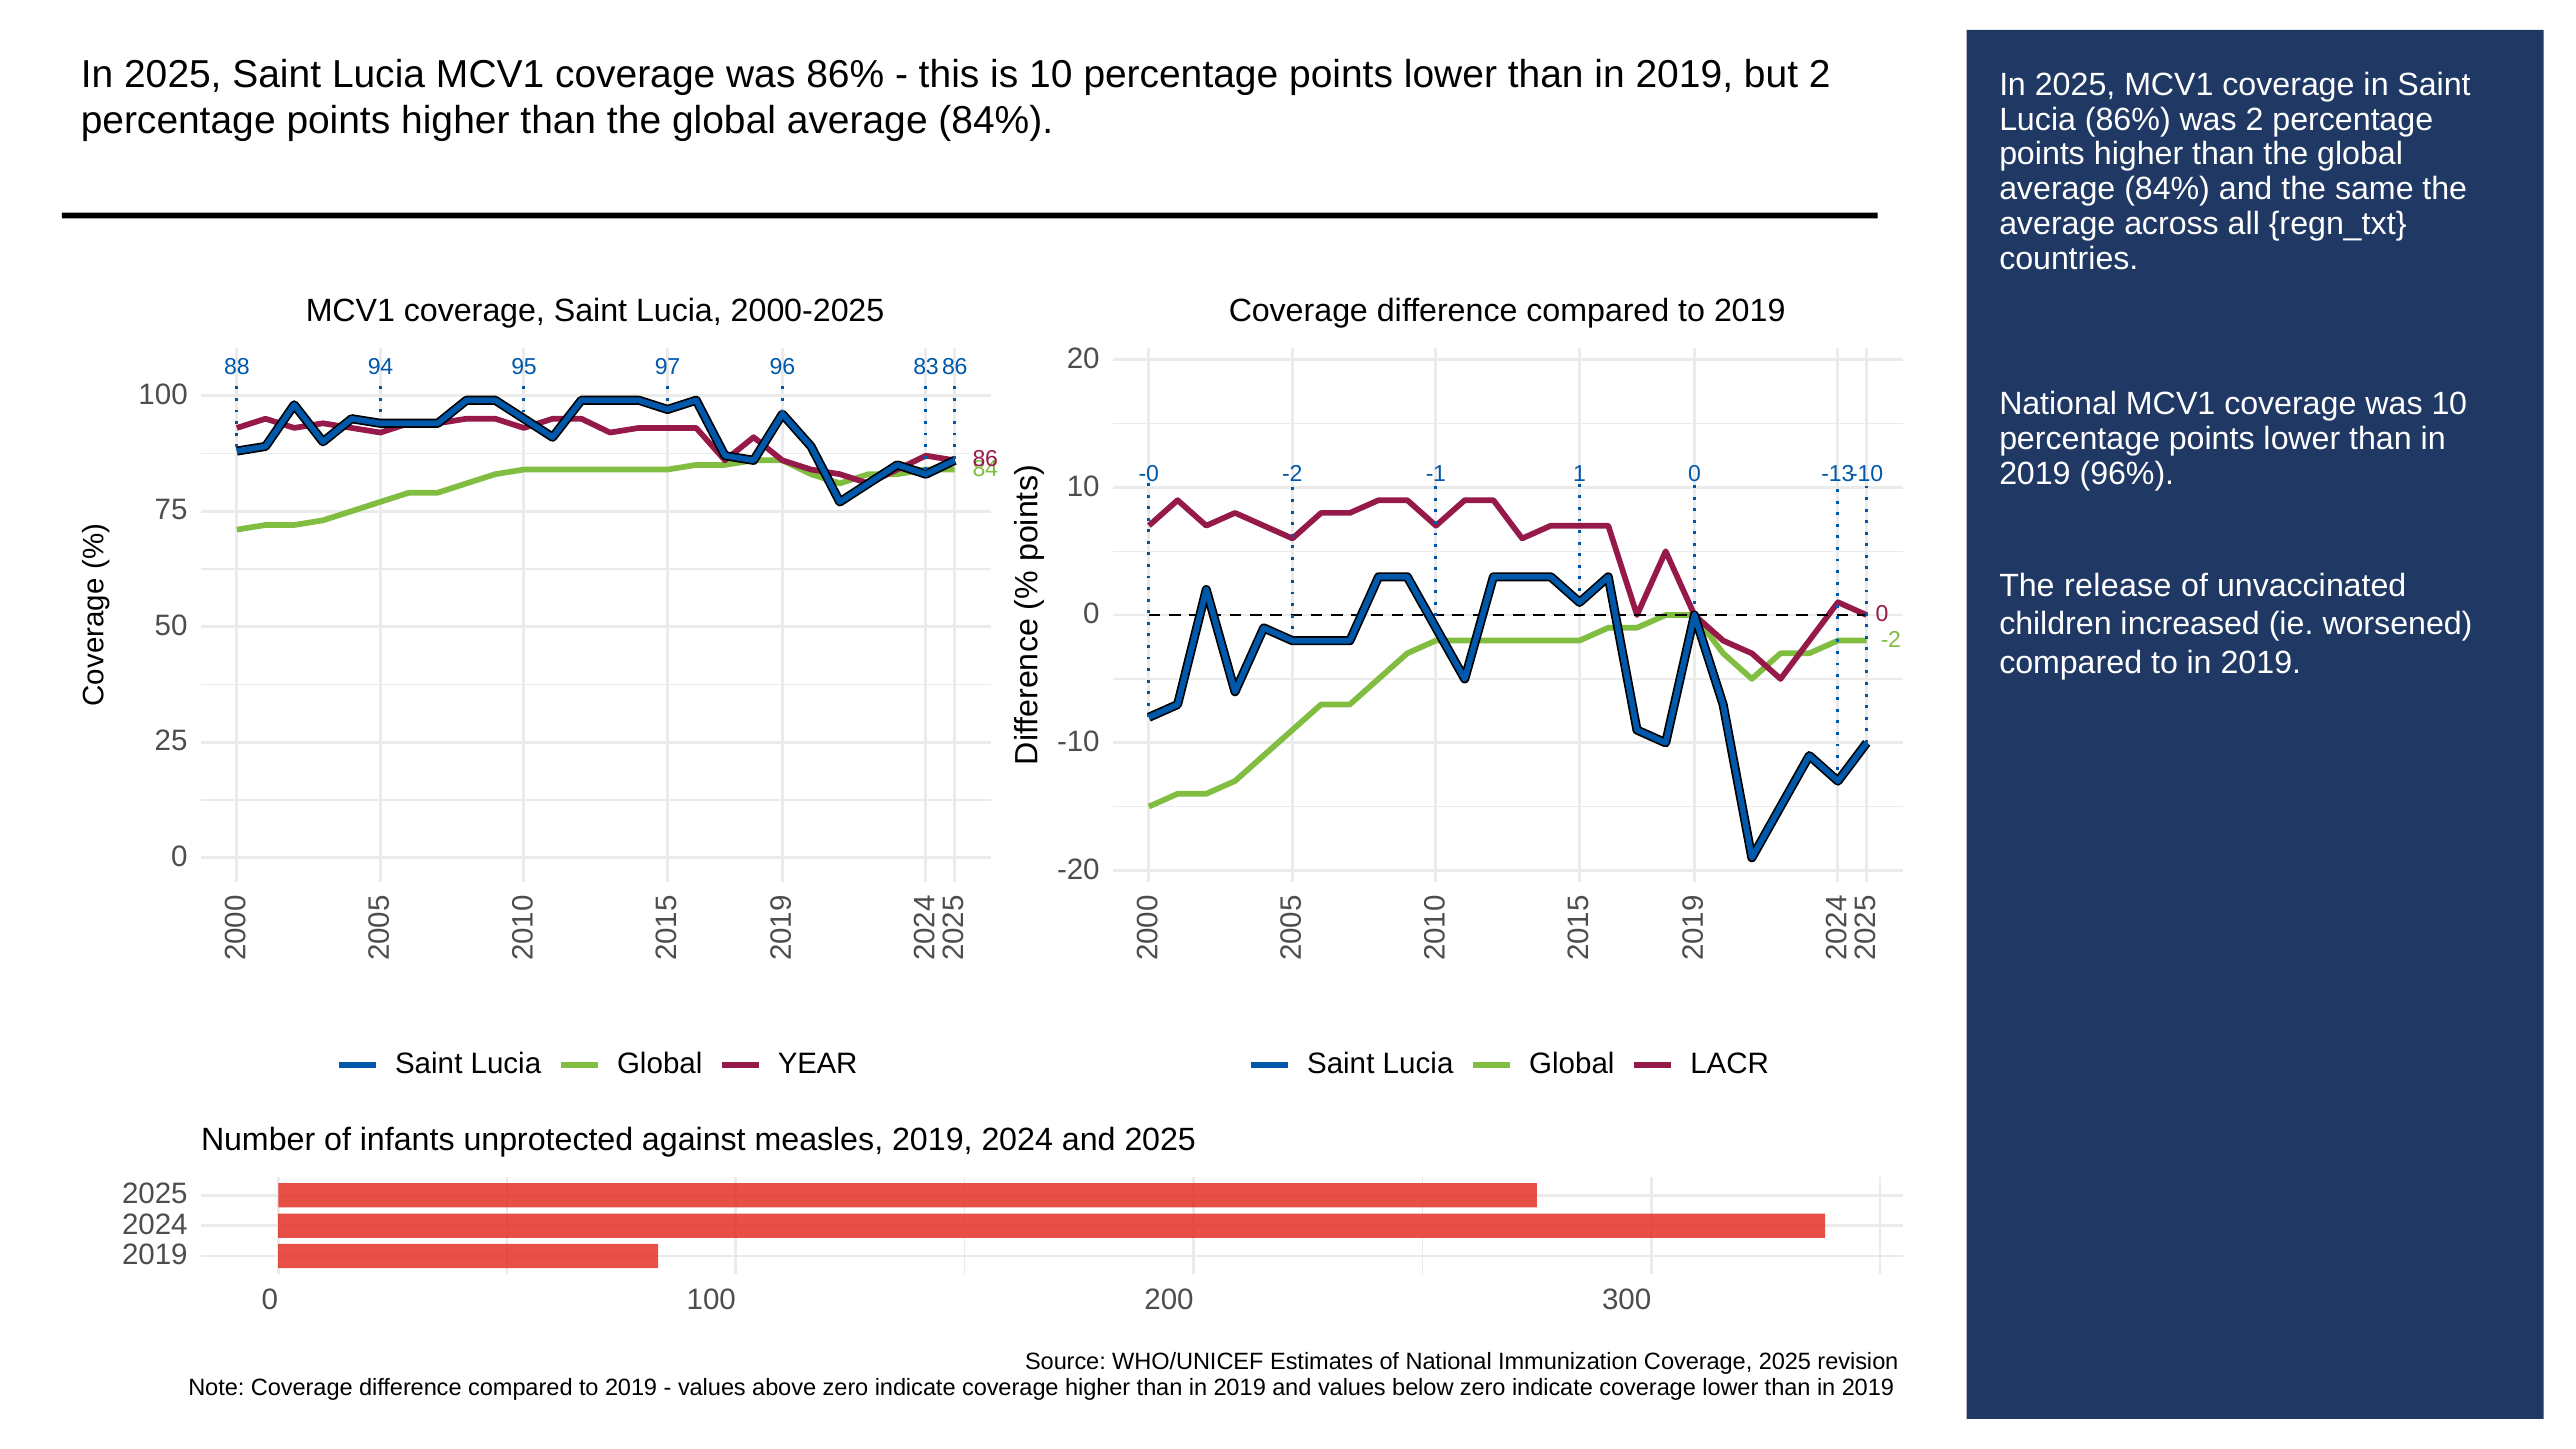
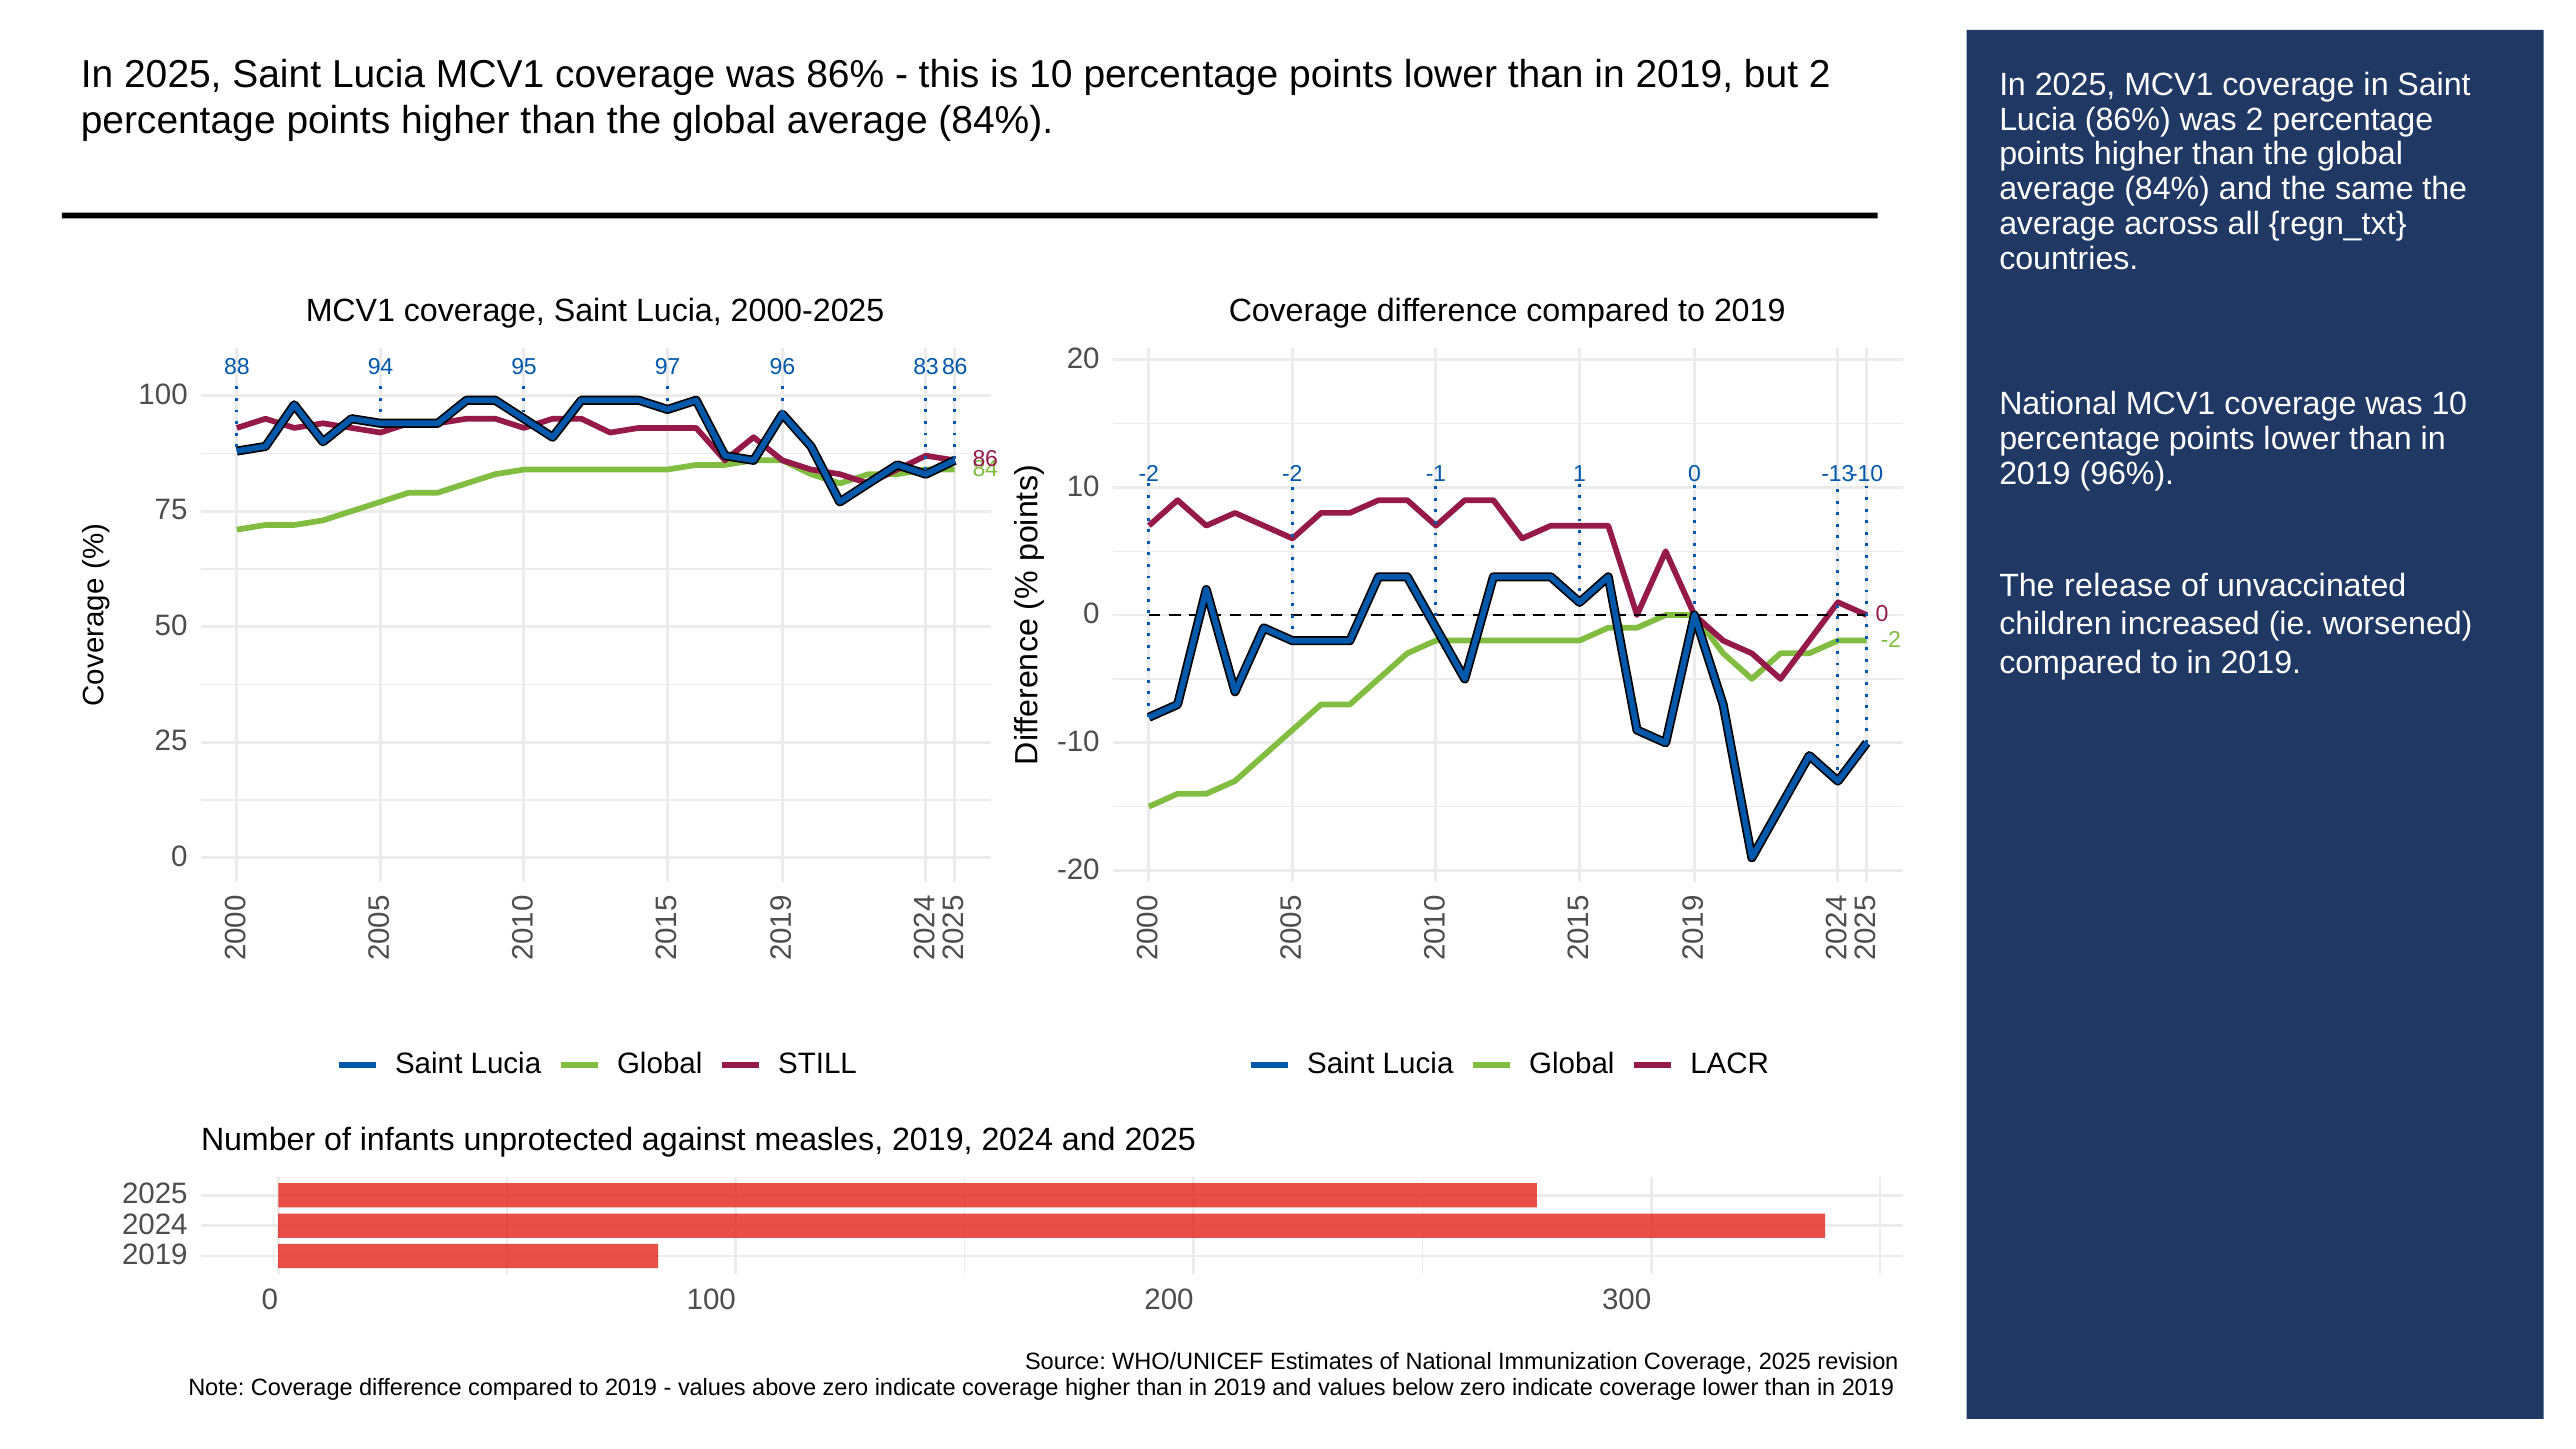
-0: -0 -> -2 (1149, 474)
YEAR: YEAR -> STILL (818, 1064)
